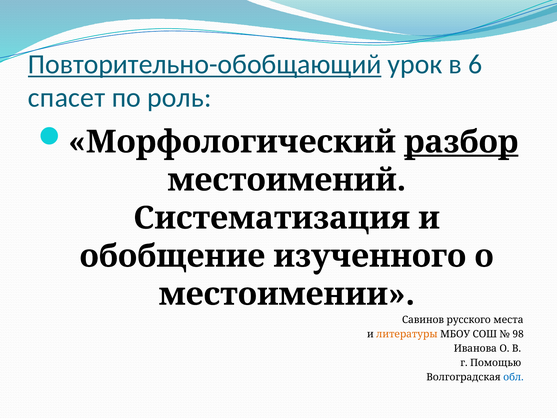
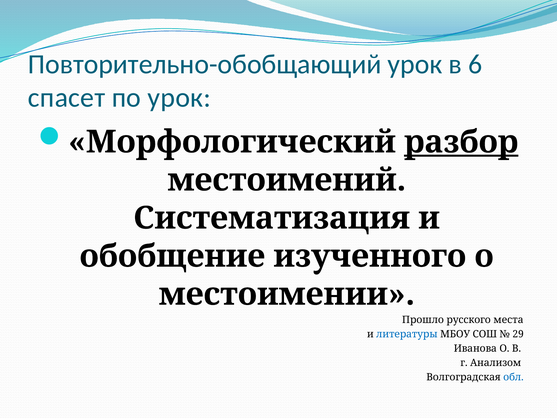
Повторительно-обобщающий underline: present -> none (205, 64)
по роль: роль -> урок (179, 98)
Савинов: Савинов -> Прошло (423, 320)
литературы colour: orange -> blue (407, 334)
98: 98 -> 29 (518, 334)
Помощью: Помощью -> Анализом (496, 363)
